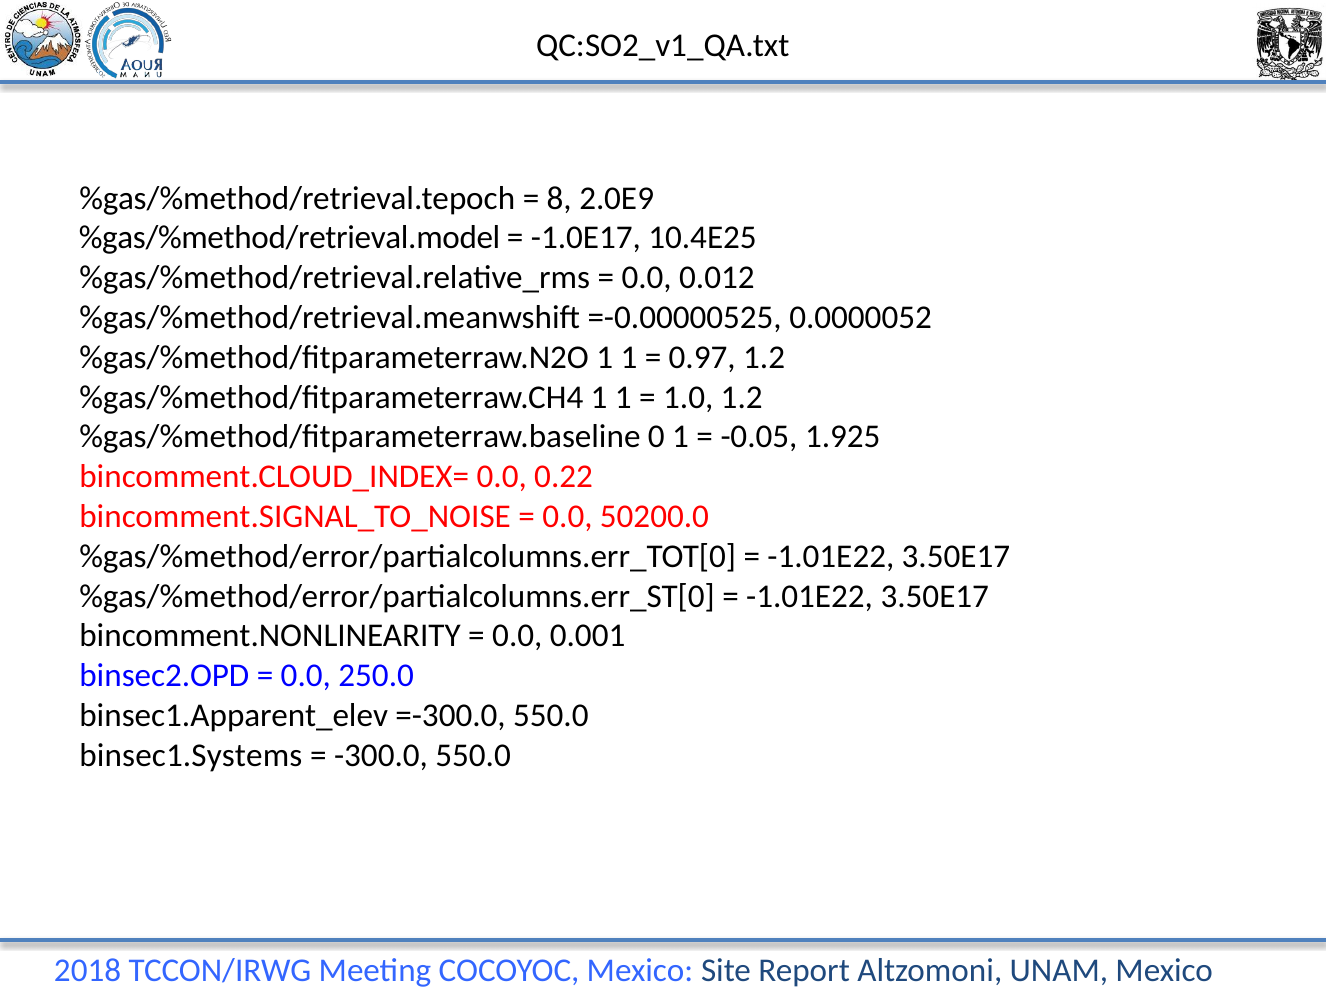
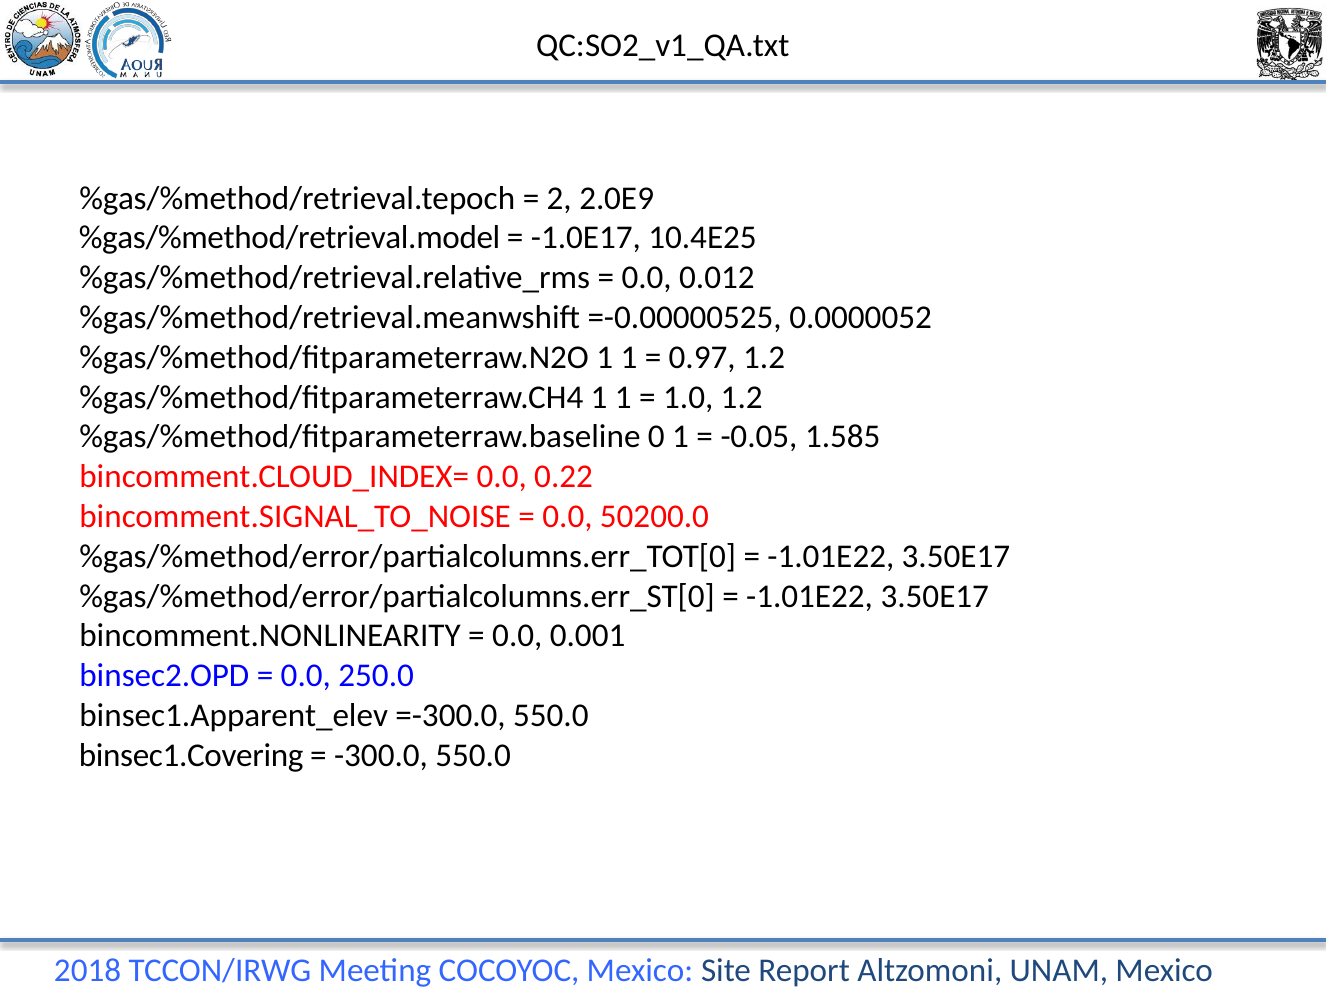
8: 8 -> 2 (559, 198)
1.925: 1.925 -> 1.585 (843, 437)
binsec1.Systems: binsec1.Systems -> binsec1.Covering (191, 755)
